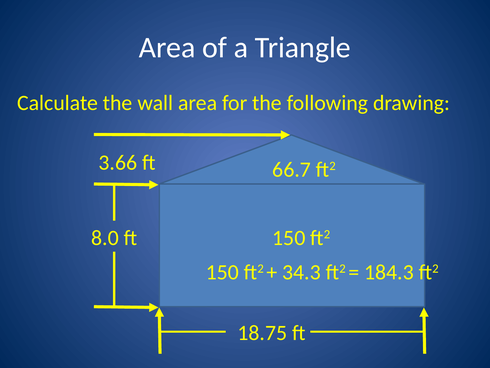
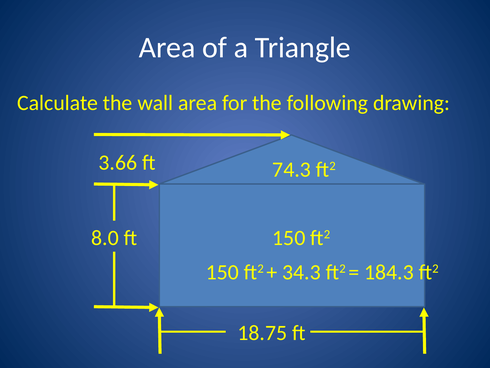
66.7: 66.7 -> 74.3 (292, 169)
